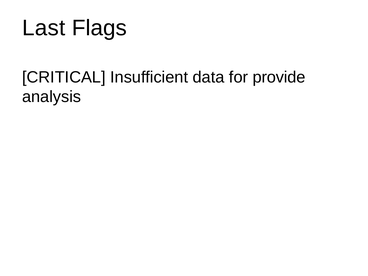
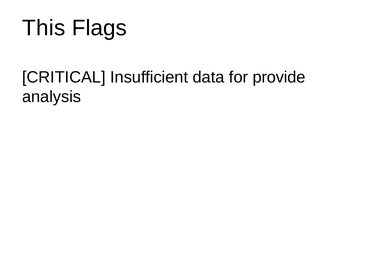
Last: Last -> This (44, 28)
